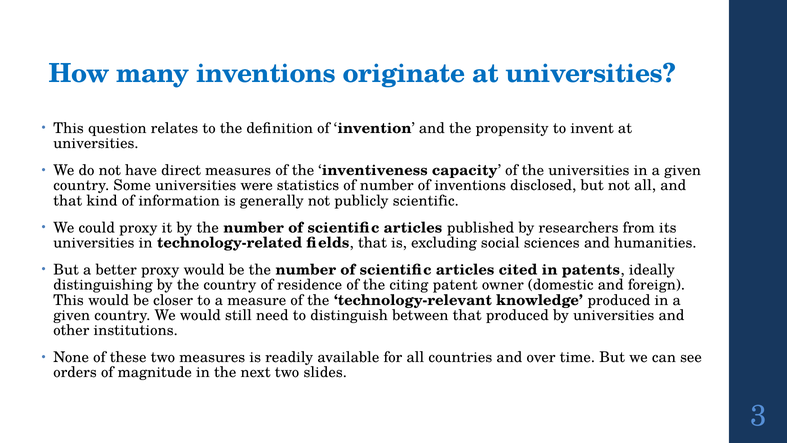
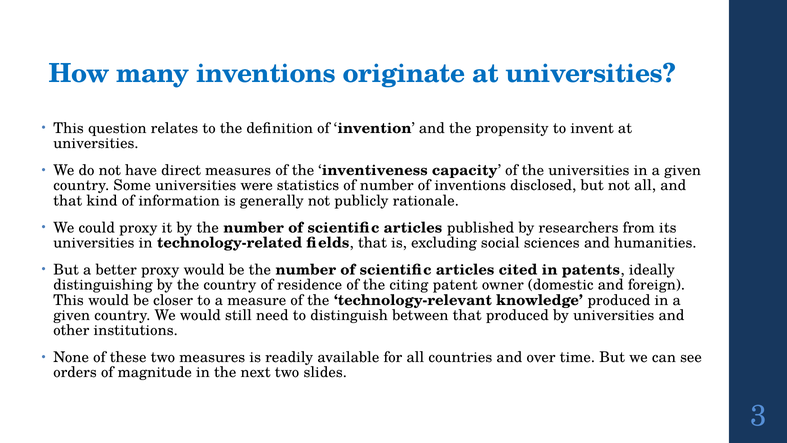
publicly scientific: scientific -> rationale (426, 201)
